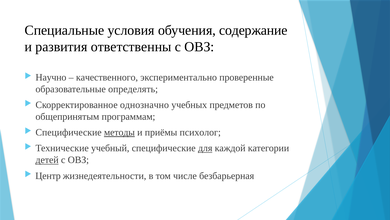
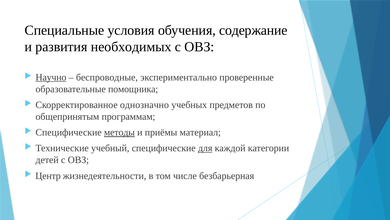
ответственны: ответственны -> необходимых (131, 47)
Научно underline: none -> present (51, 77)
качественного: качественного -> беспроводные (107, 77)
определять: определять -> помощника (133, 89)
психолог: психолог -> материал (200, 132)
детей underline: present -> none (47, 160)
